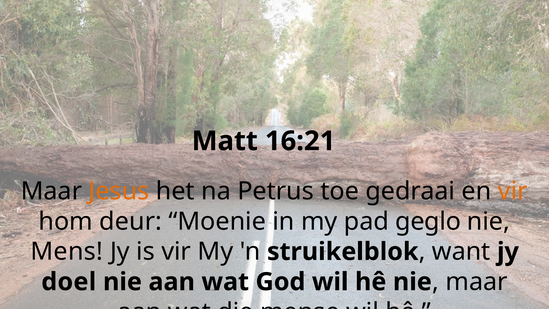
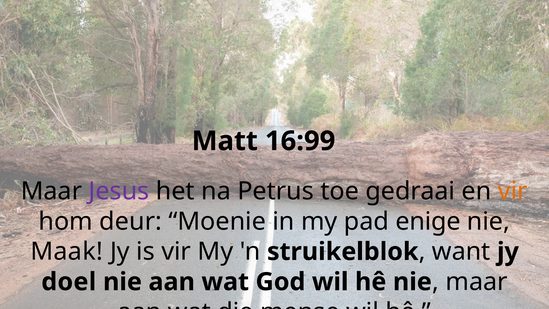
16:21: 16:21 -> 16:99 (300, 141)
Jesus colour: orange -> purple (119, 191)
geglo: geglo -> enige (428, 221)
Mens: Mens -> Maak (67, 252)
